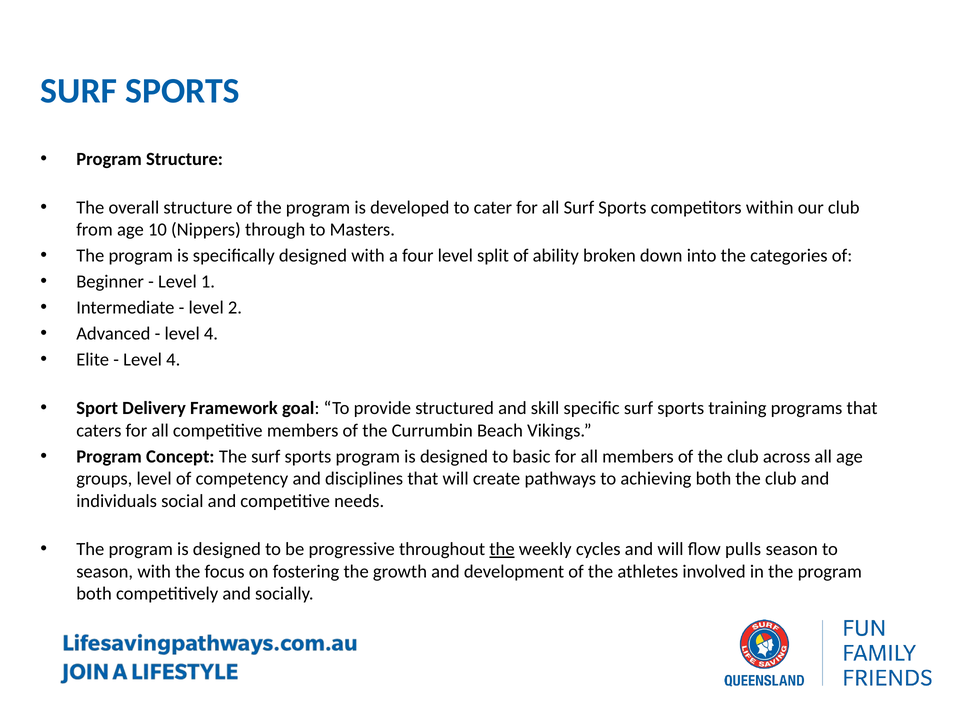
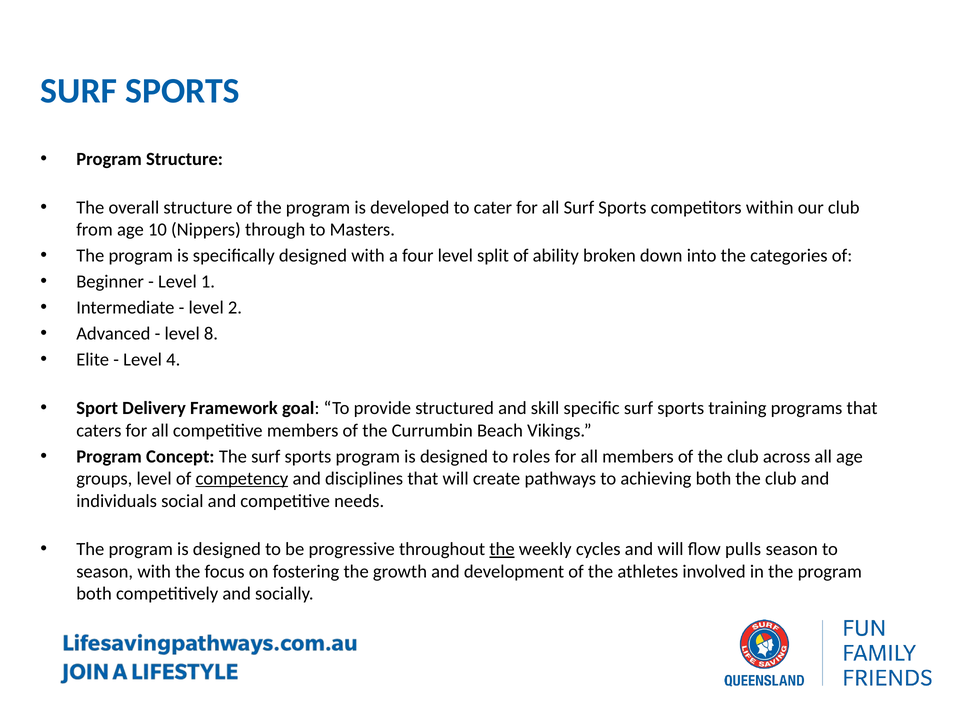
4: 4 -> 8 (211, 334)
basic: basic -> roles (531, 457)
competency underline: none -> present (242, 479)
